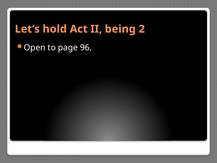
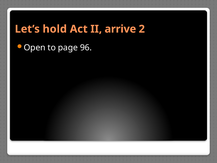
being: being -> arrive (120, 29)
